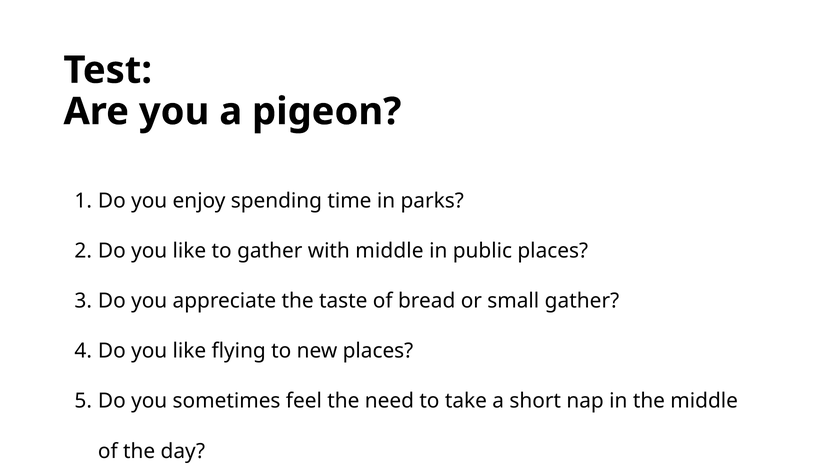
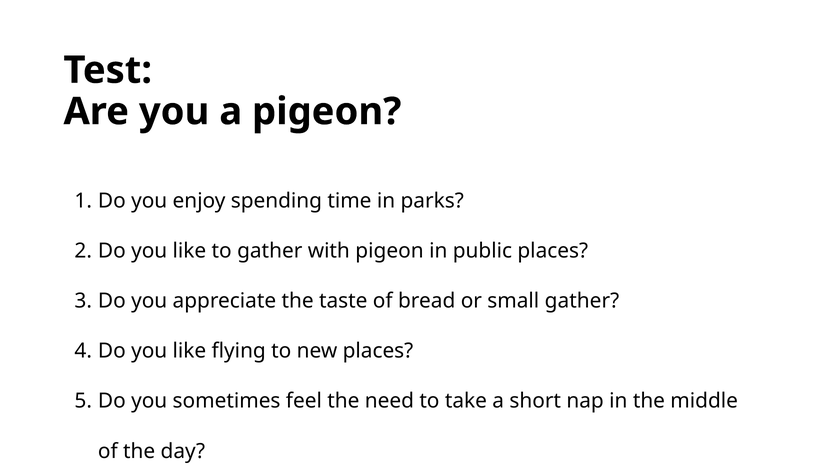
with middle: middle -> pigeon (389, 251)
